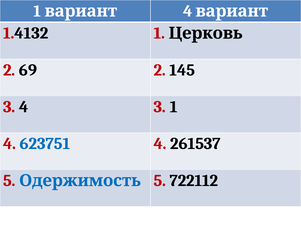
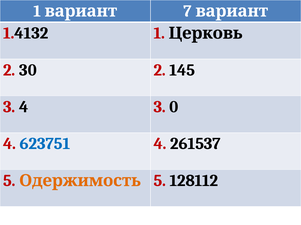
вариант 4: 4 -> 7 (188, 11)
69: 69 -> 30 (28, 70)
3 1: 1 -> 0 (174, 107)
Одержимость colour: blue -> orange (80, 181)
722112: 722112 -> 128112 (194, 181)
